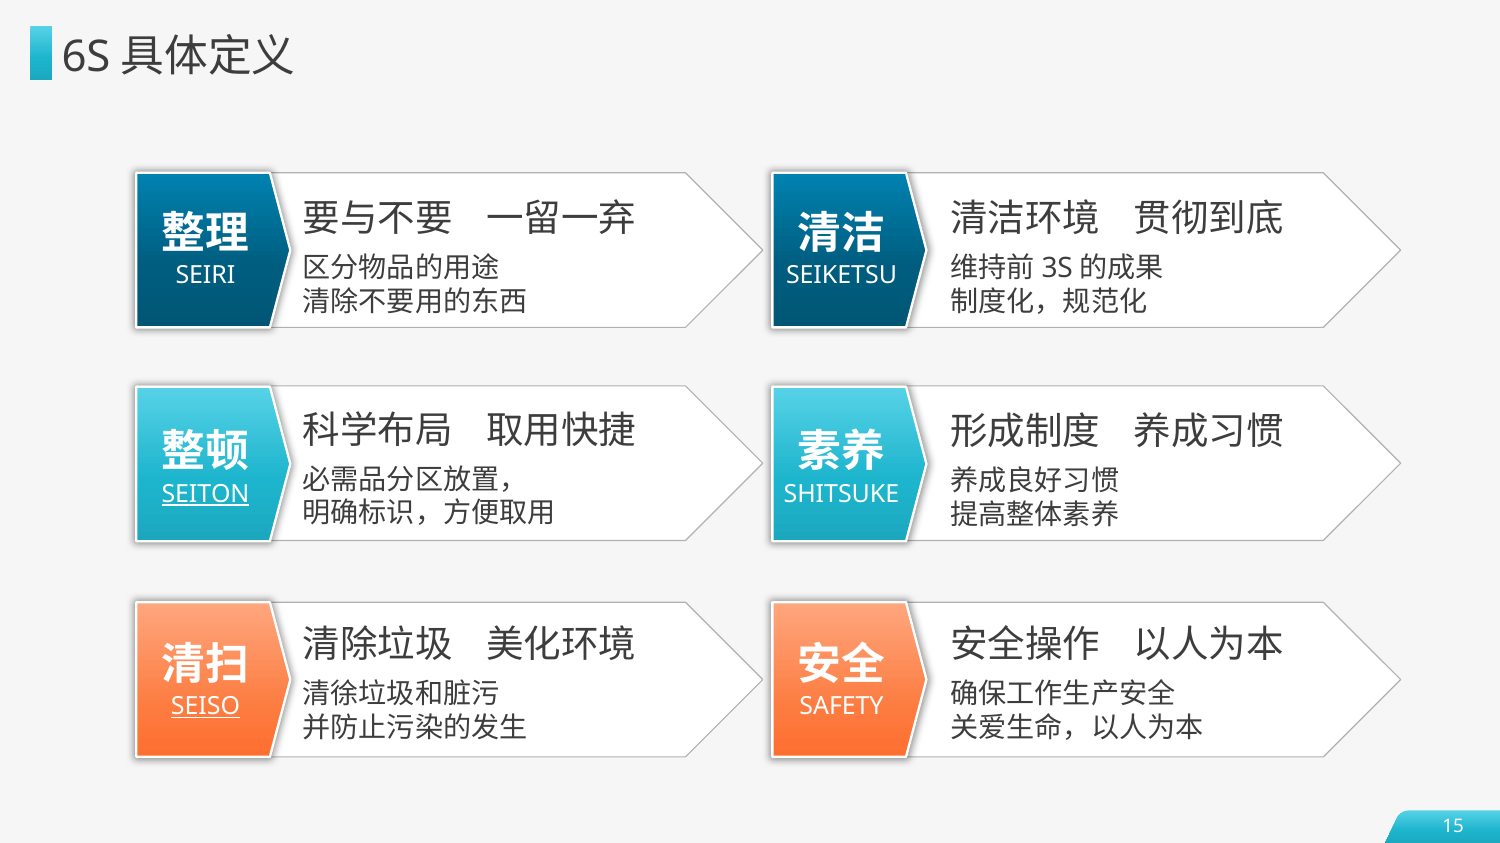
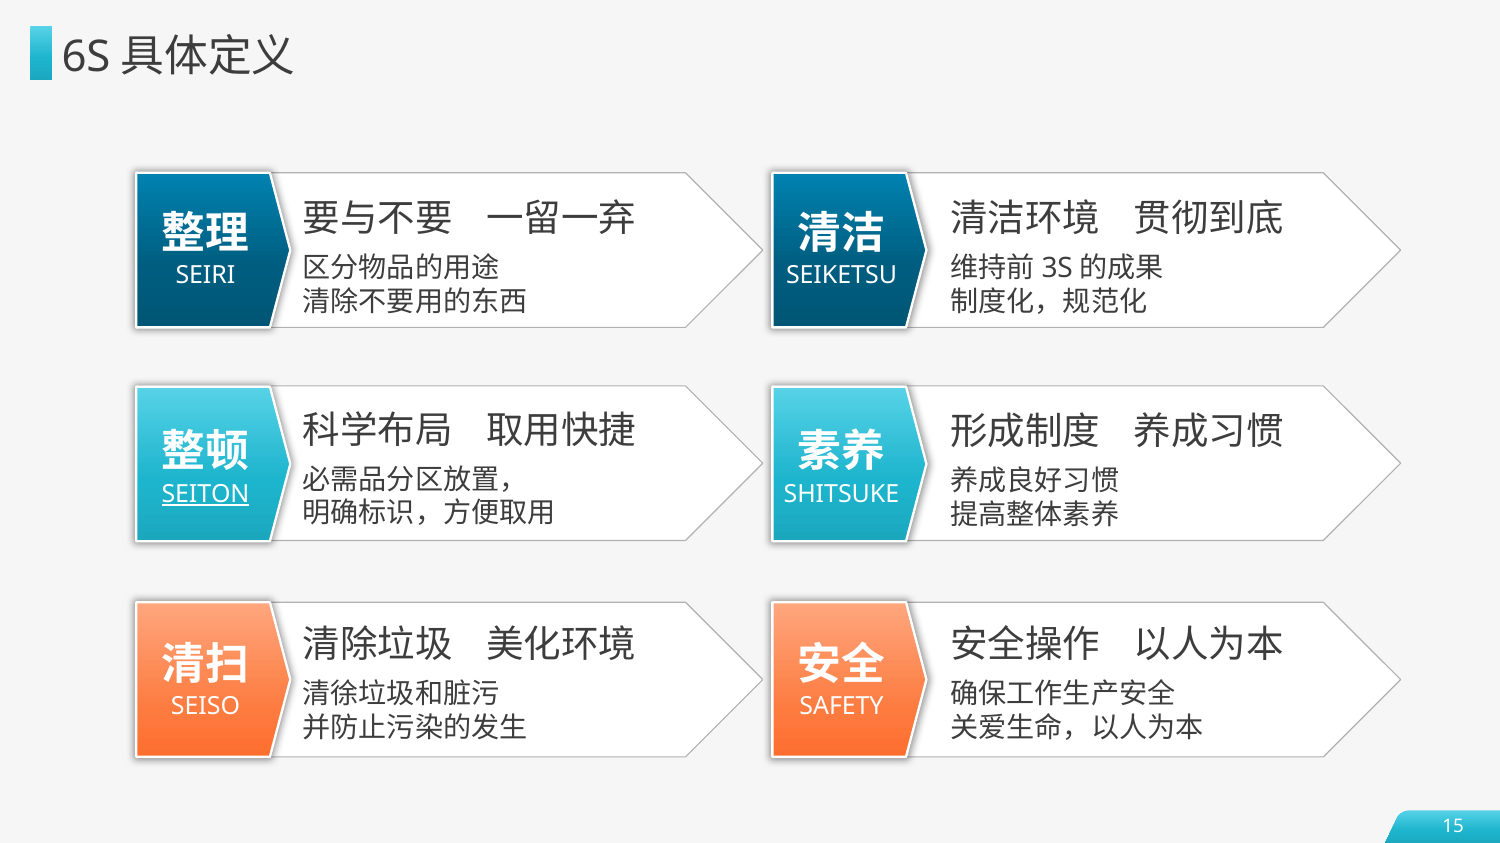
SEISO underline: present -> none (205, 707)
